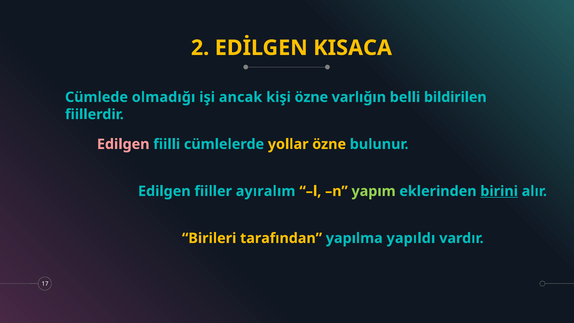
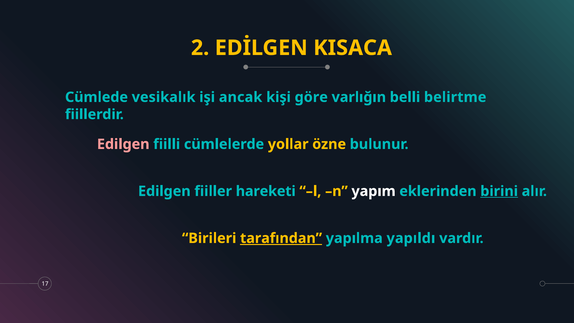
olmadığı: olmadığı -> vesikalık (164, 97)
kişi özne: özne -> göre (311, 97)
bildirilen: bildirilen -> belirtme (455, 97)
ayıralım: ayıralım -> hareketi (266, 191)
yapım colour: light green -> white (374, 191)
tarafından underline: none -> present (281, 238)
